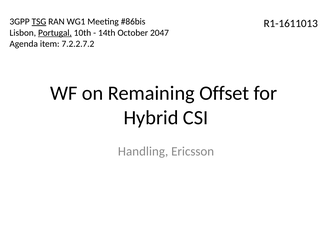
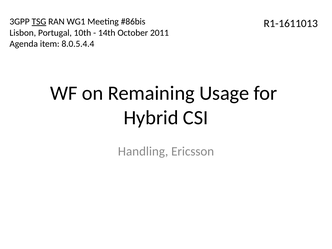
Portugal underline: present -> none (55, 33)
2047: 2047 -> 2011 (160, 33)
7.2.2.7.2: 7.2.2.7.2 -> 8.0.5.4.4 (78, 44)
Offset: Offset -> Usage (224, 93)
